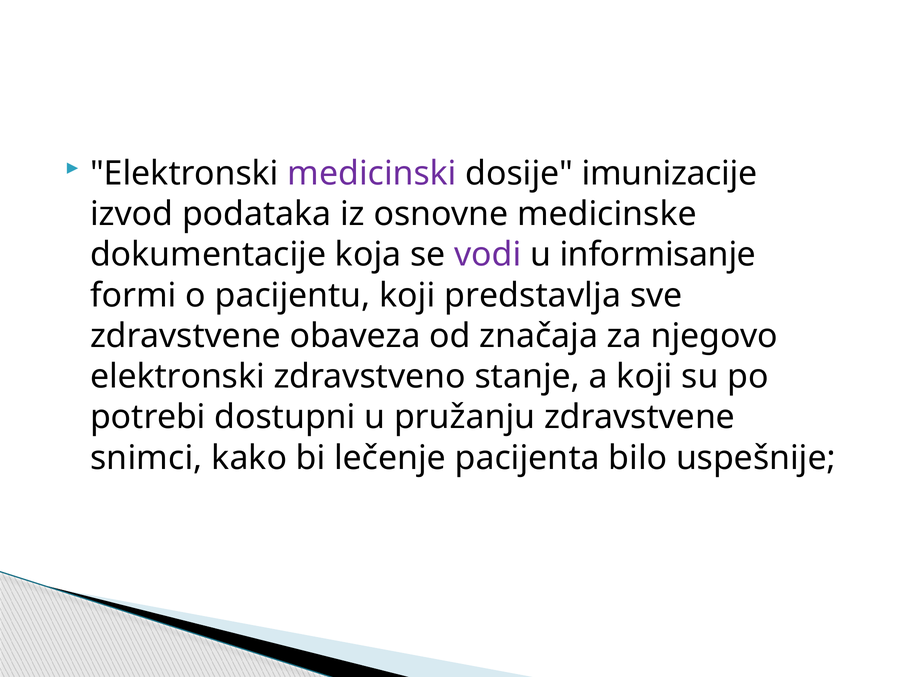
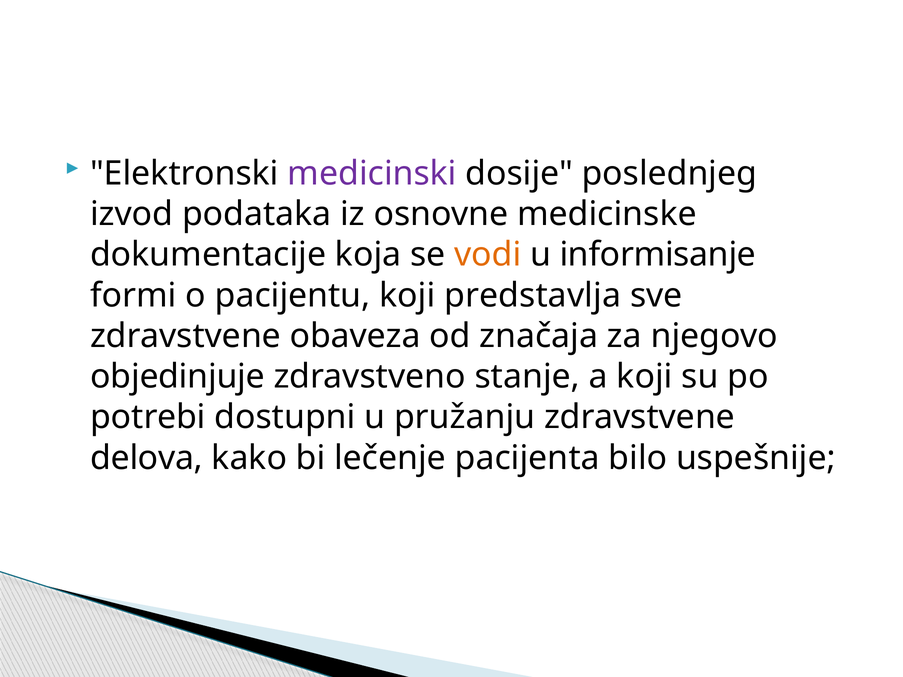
imunizacije: imunizacije -> poslednjeg (669, 173)
vodi colour: purple -> orange (488, 255)
elektronski: elektronski -> objedinjuje (178, 377)
snimci: snimci -> delova (147, 458)
